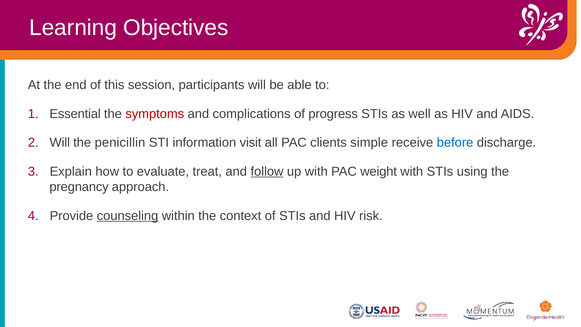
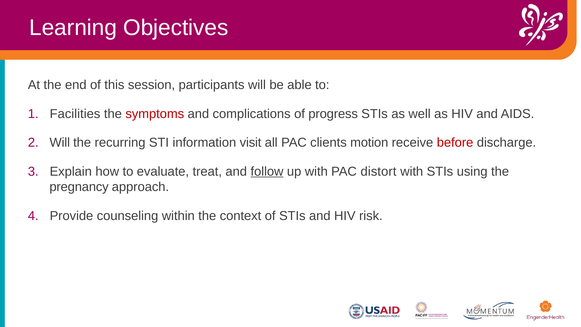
Essential: Essential -> Facilities (75, 114)
penicillin: penicillin -> recurring (120, 143)
simple: simple -> motion (369, 143)
before colour: blue -> red (455, 143)
weight: weight -> distort (378, 171)
counseling underline: present -> none (128, 216)
